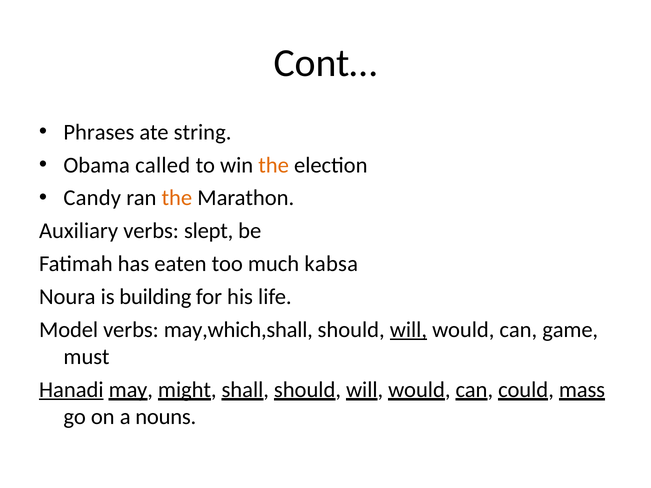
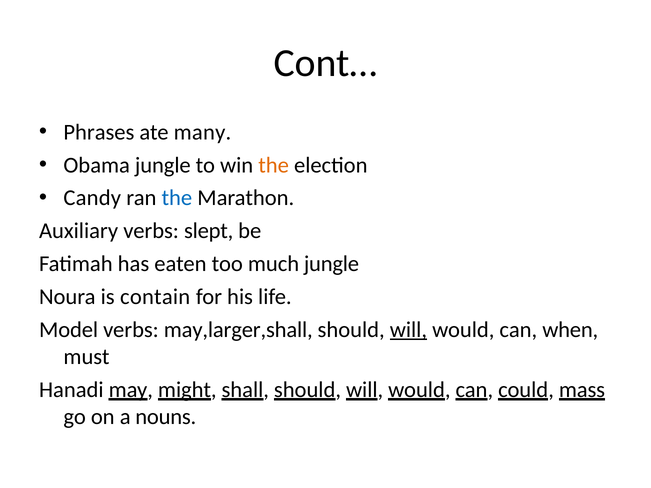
string: string -> many (202, 132)
Obama called: called -> jungle (163, 165)
the colour: orange -> blue (177, 198)
much kabsa: kabsa -> jungle (331, 264)
building: building -> contain (155, 297)
may,which,shall: may,which,shall -> may,larger,shall (238, 330)
game: game -> when (570, 330)
Hanadi underline: present -> none (71, 390)
